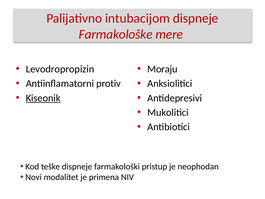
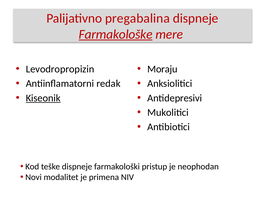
intubacijom: intubacijom -> pregabalina (137, 18)
Farmakološke underline: none -> present (116, 34)
protiv: protiv -> redak (108, 83)
